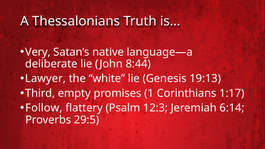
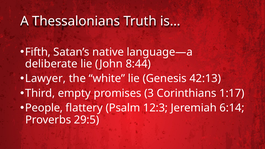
Very: Very -> Fifth (38, 52)
19:13: 19:13 -> 42:13 (205, 79)
1: 1 -> 3 (149, 93)
Follow: Follow -> People (44, 108)
